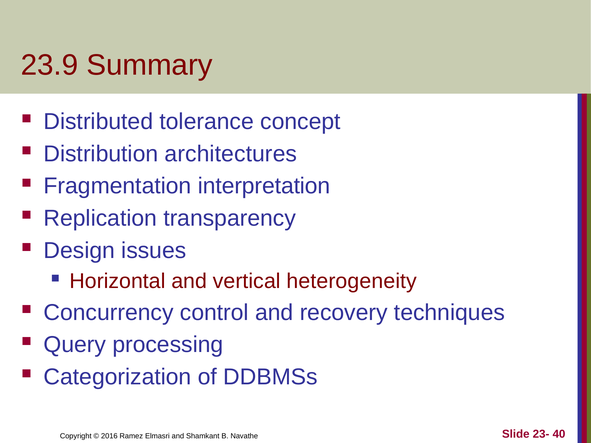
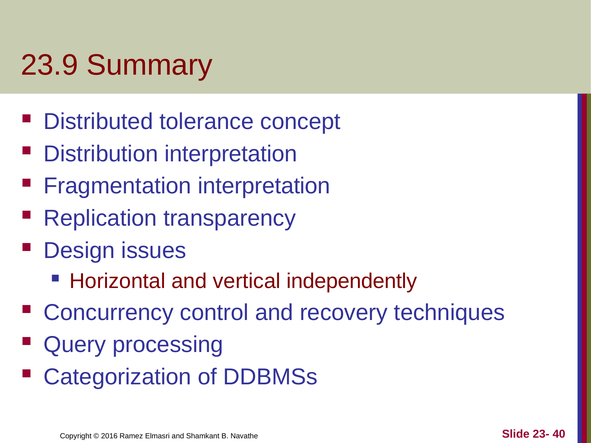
Distribution architectures: architectures -> interpretation (231, 154)
heterogeneity: heterogeneity -> independently (352, 281)
